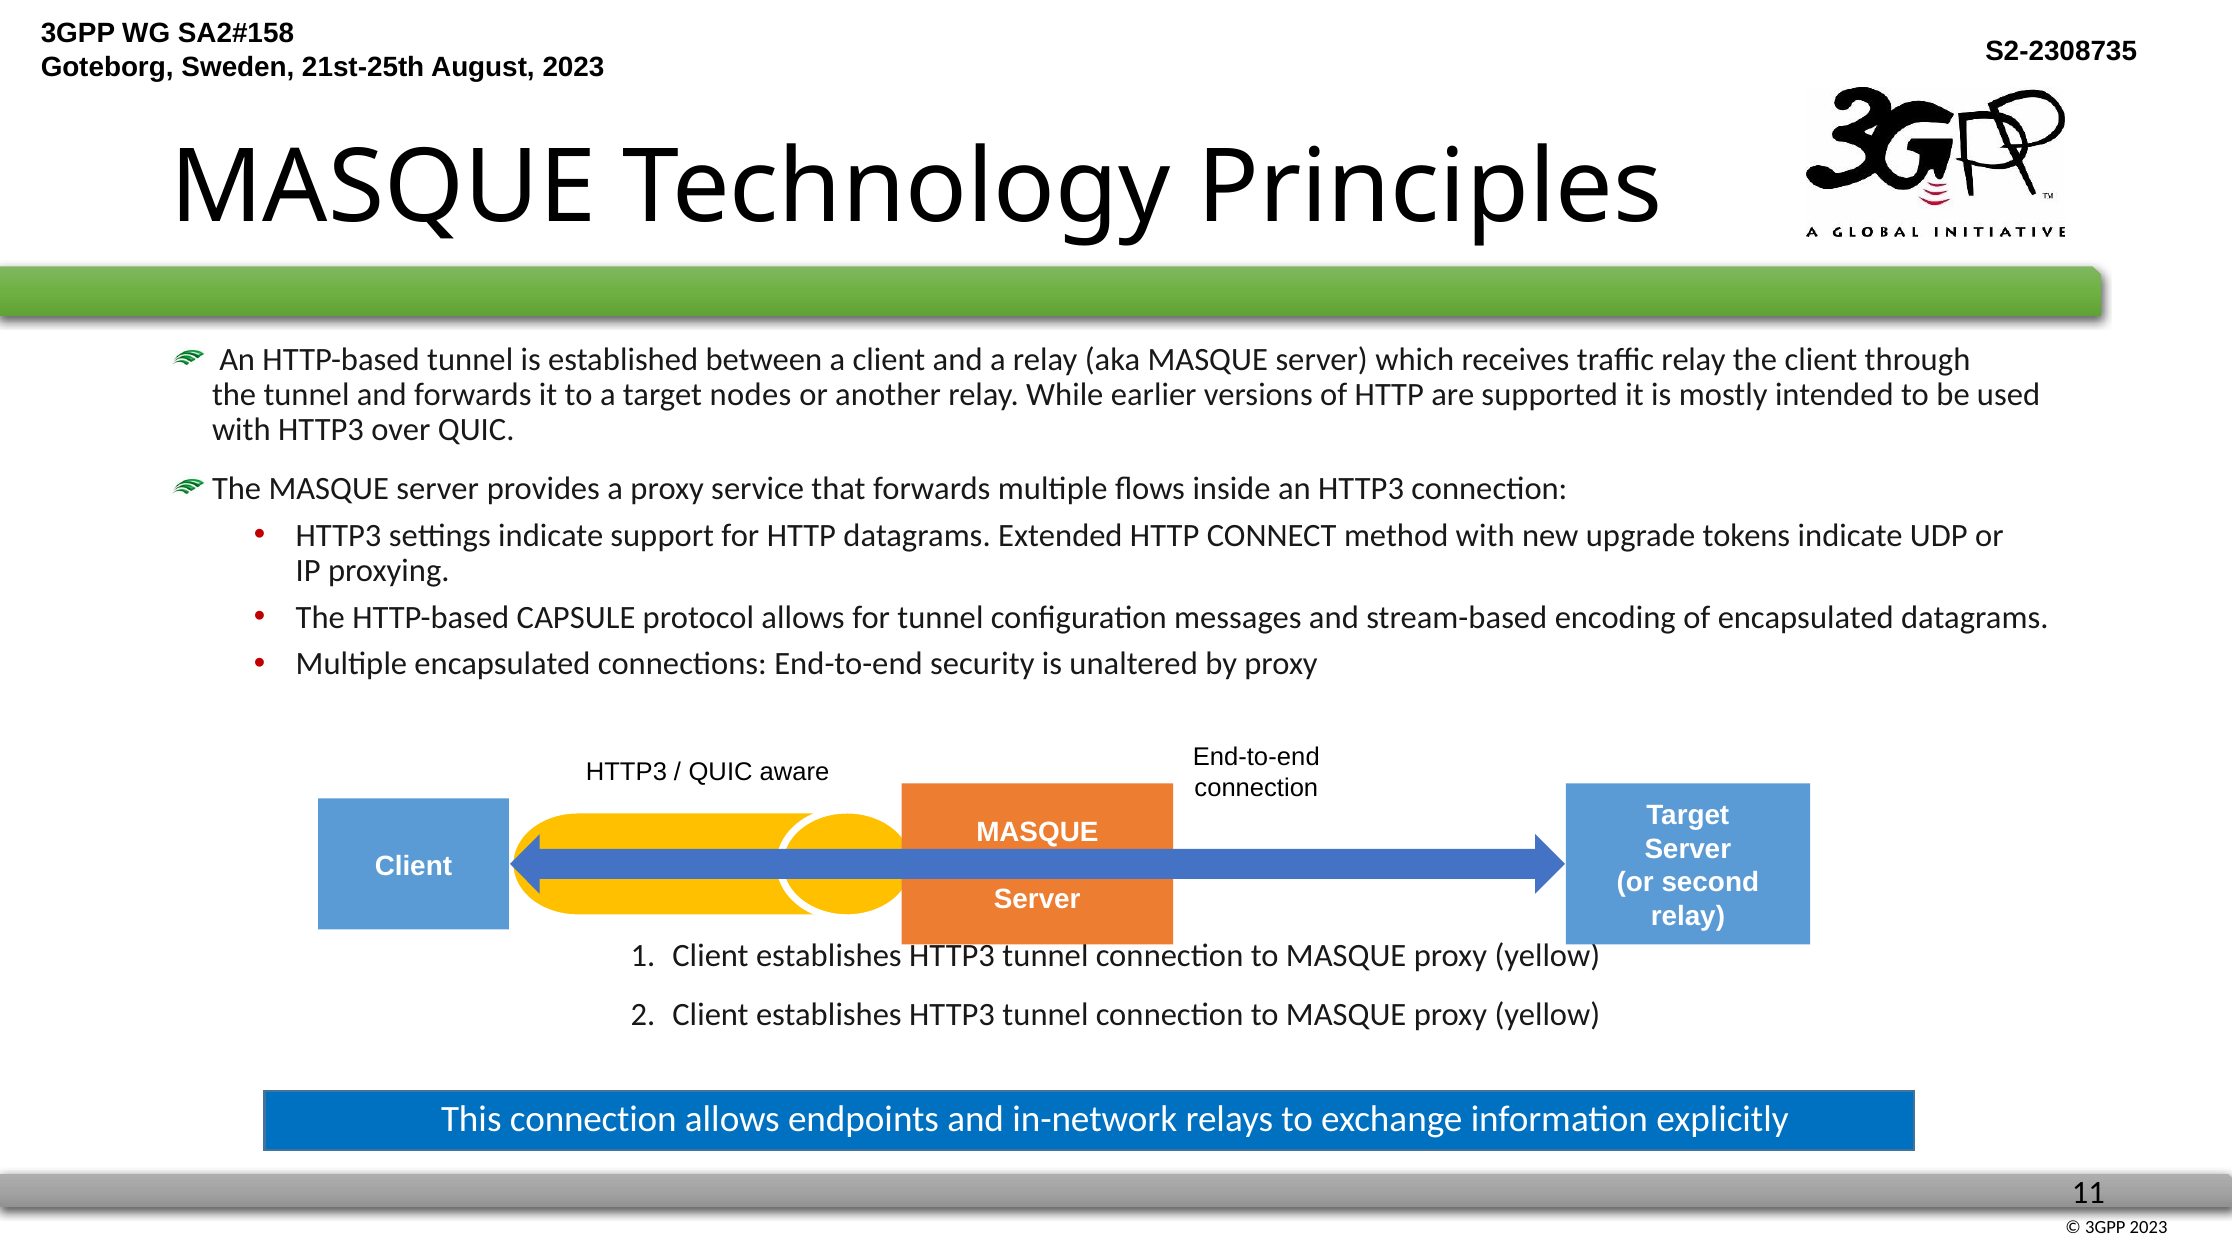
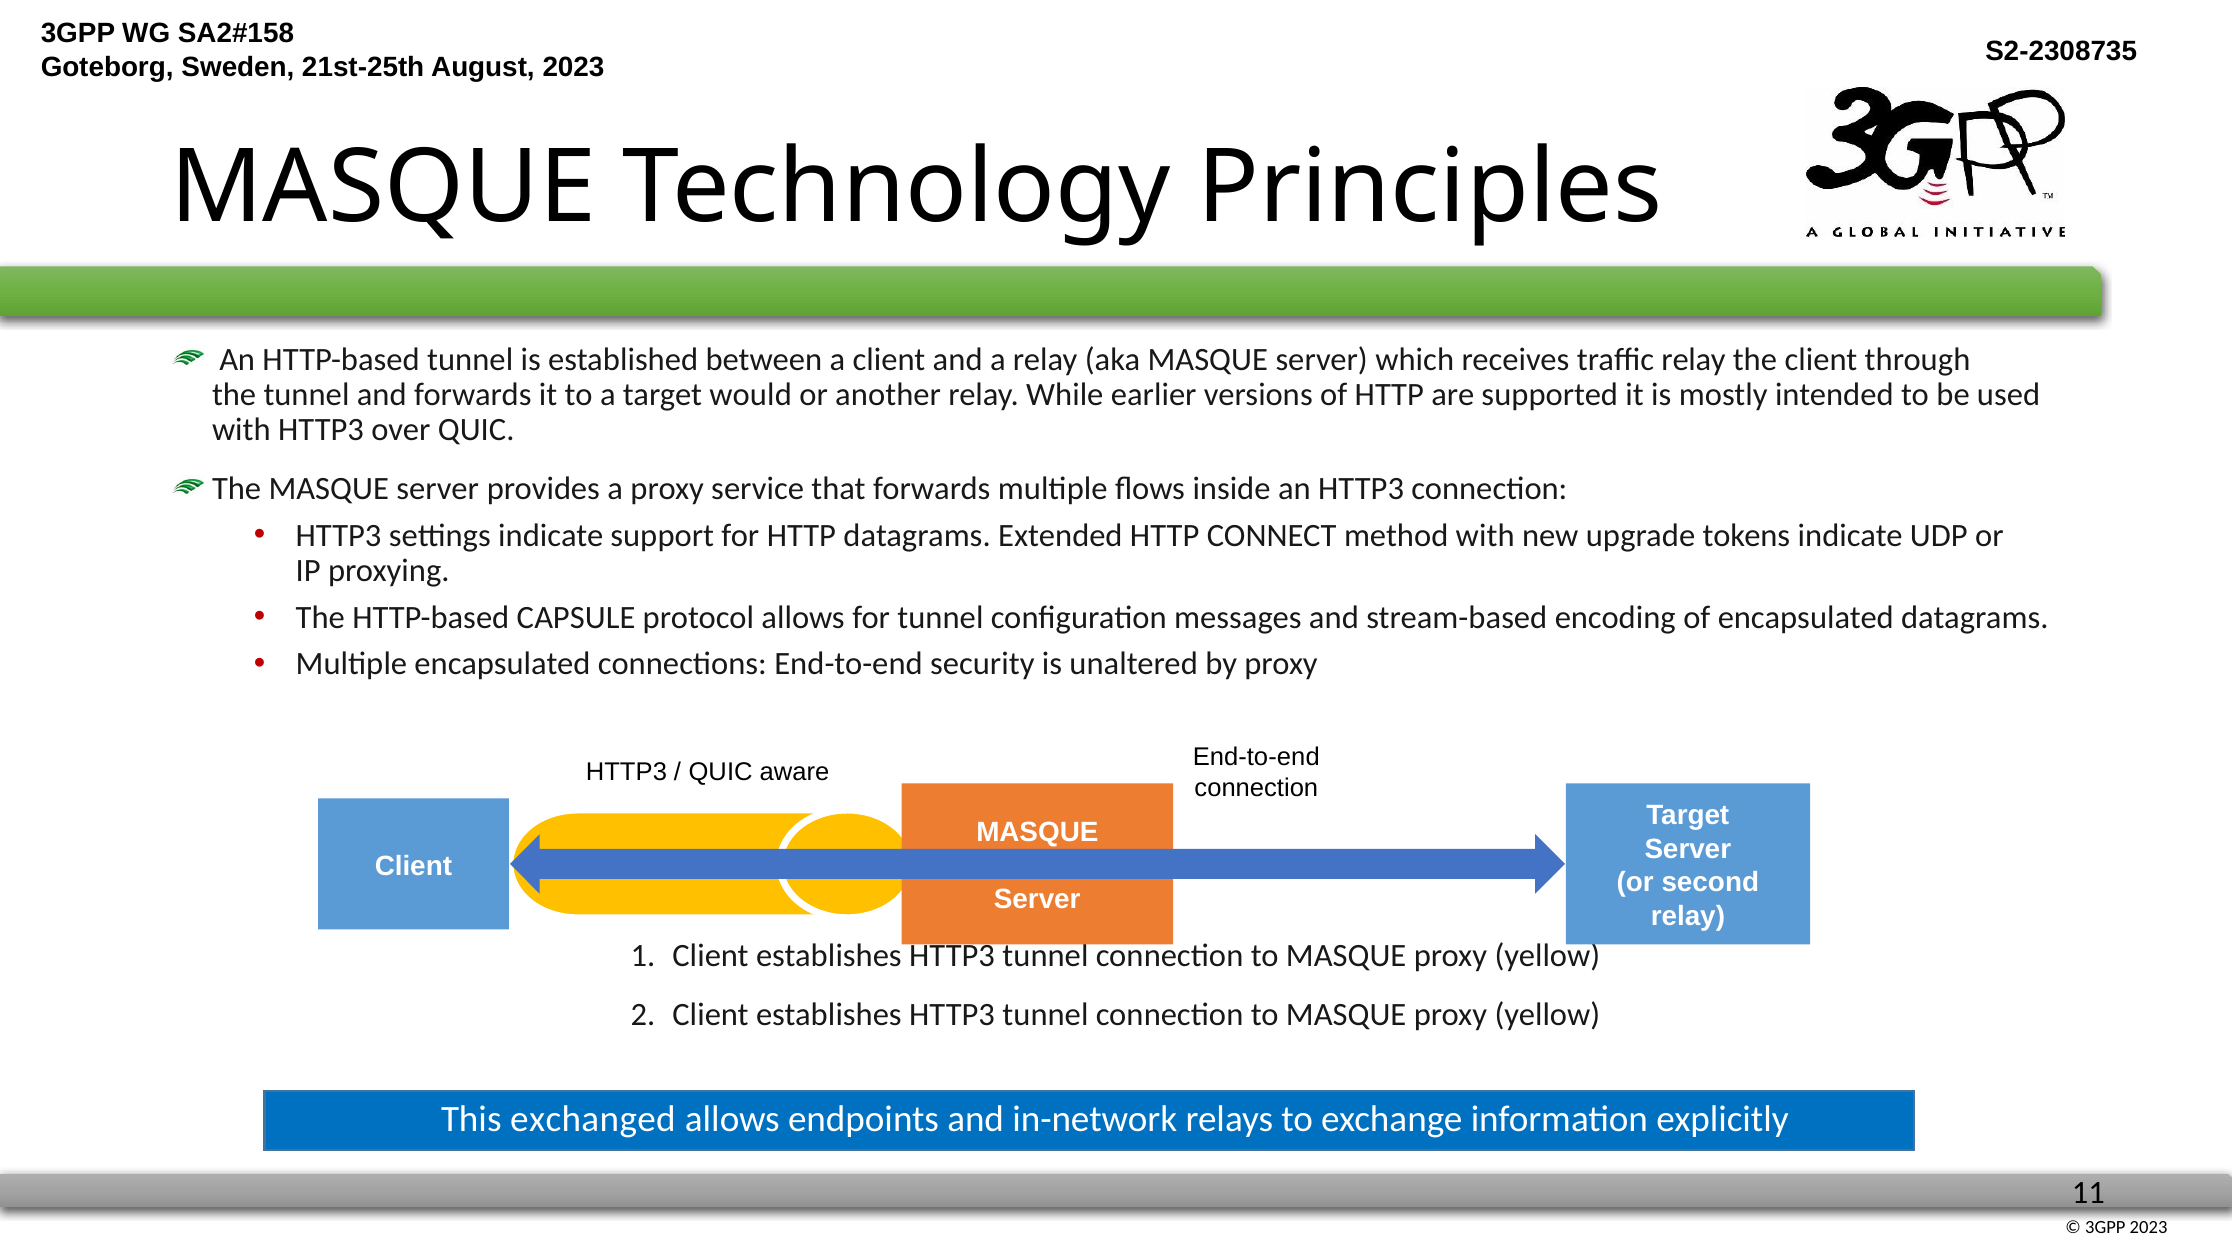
nodes: nodes -> would (751, 395)
This connection: connection -> exchanged (593, 1119)
